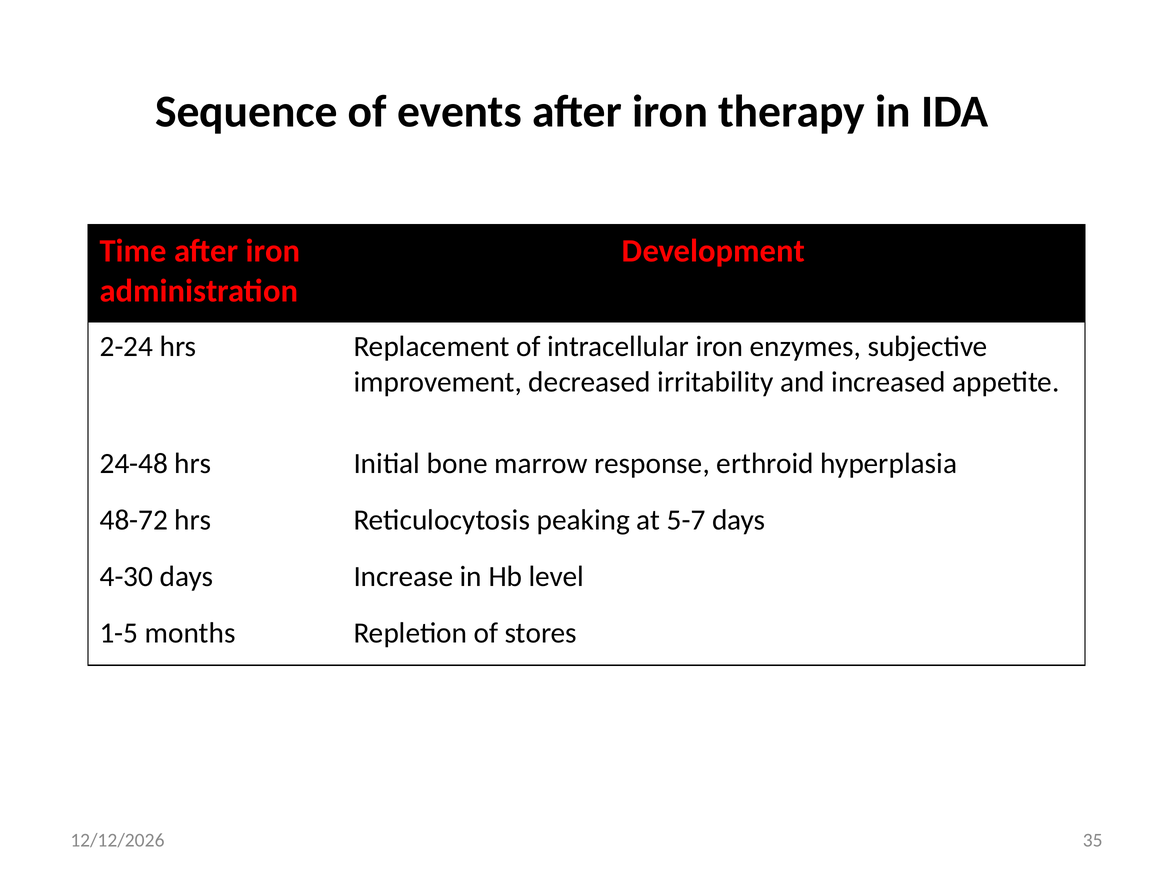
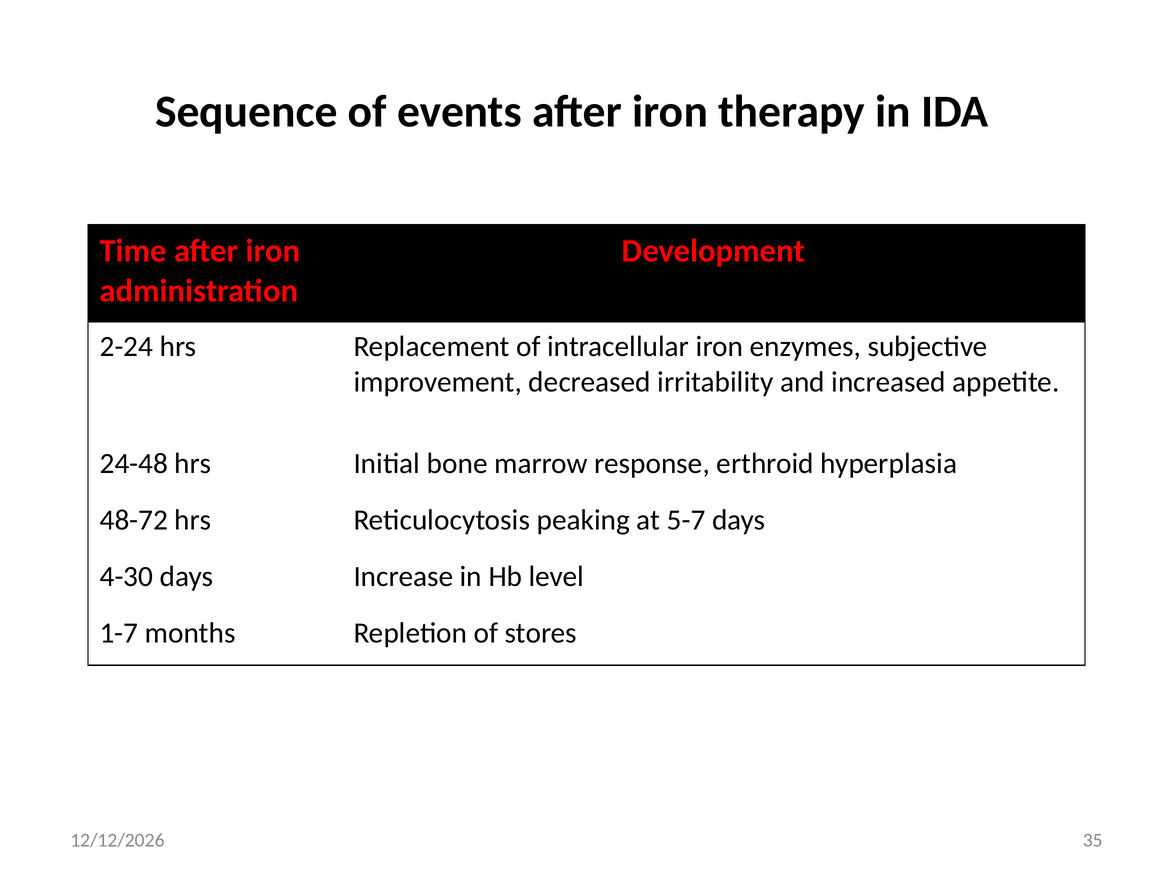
1-5: 1-5 -> 1-7 (119, 633)
